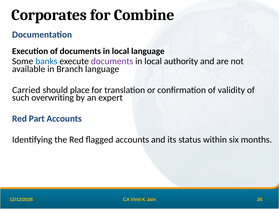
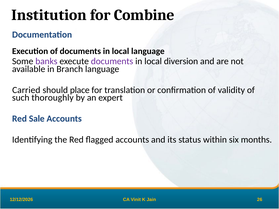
Corporates: Corporates -> Institution (49, 15)
banks colour: blue -> purple (46, 61)
authority: authority -> diversion (181, 61)
overwriting: overwriting -> thoroughly (53, 98)
Part: Part -> Sale (37, 119)
